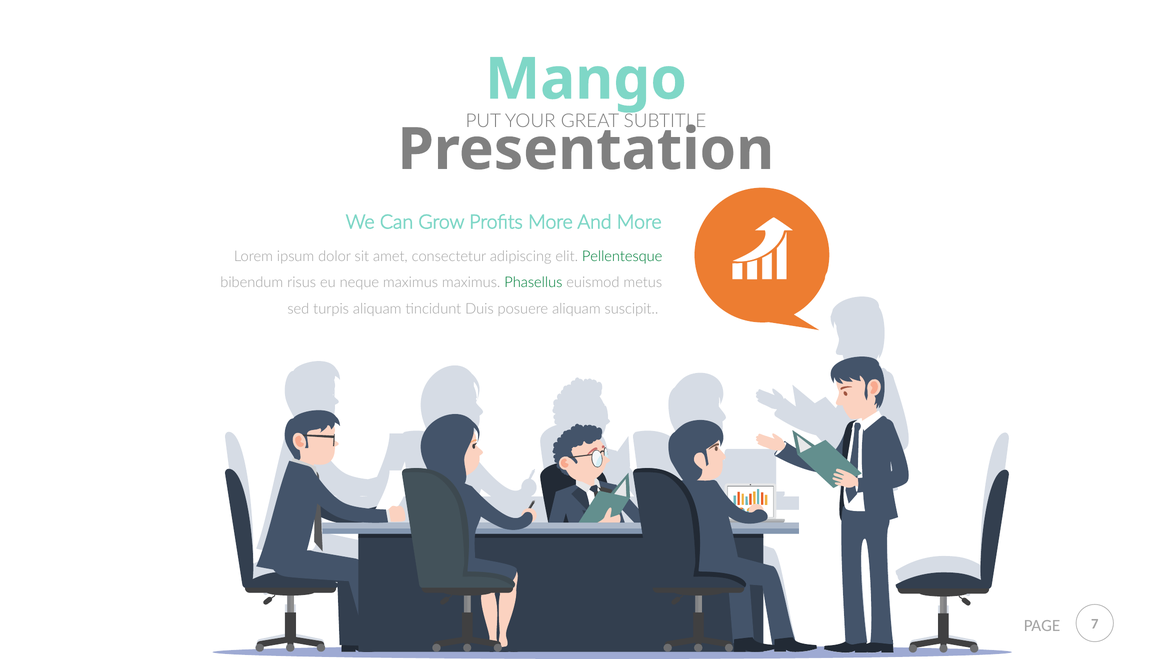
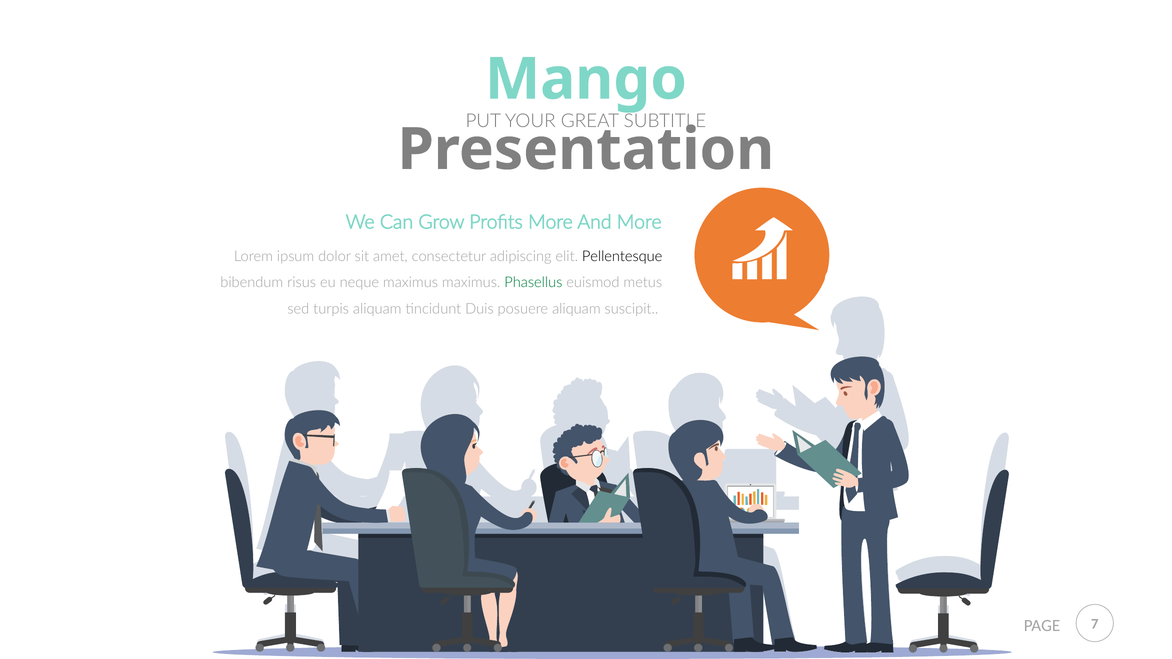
Pellentesque colour: green -> black (622, 256)
